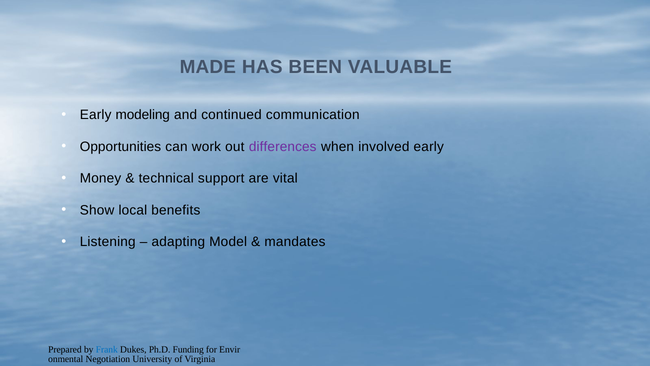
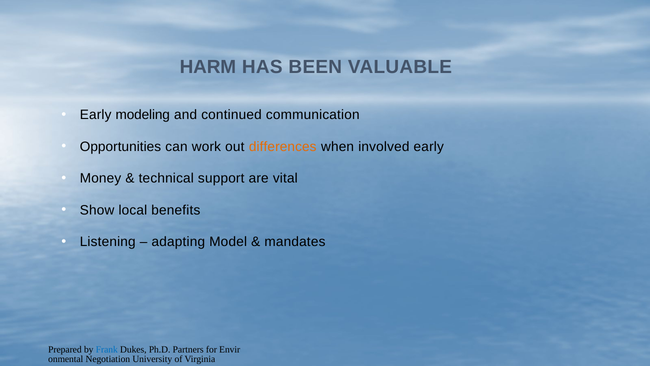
MADE: MADE -> HARM (208, 67)
differences colour: purple -> orange (283, 147)
Funding: Funding -> Partners (188, 349)
